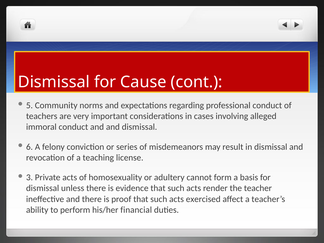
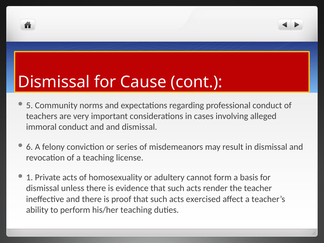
3: 3 -> 1 (29, 177)
his/her financial: financial -> teaching (136, 210)
